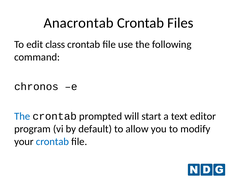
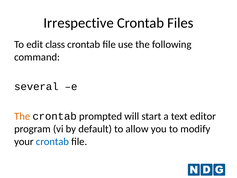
Anacrontab: Anacrontab -> Irrespective (79, 23)
chronos: chronos -> several (36, 87)
The colour: blue -> orange (22, 116)
